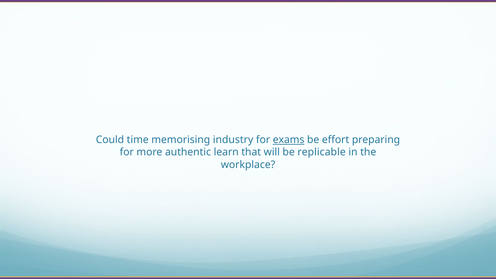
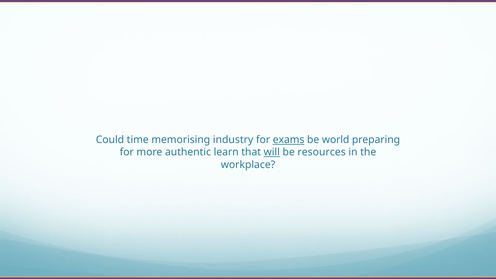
effort: effort -> world (336, 140)
will underline: none -> present (272, 152)
replicable: replicable -> resources (322, 152)
